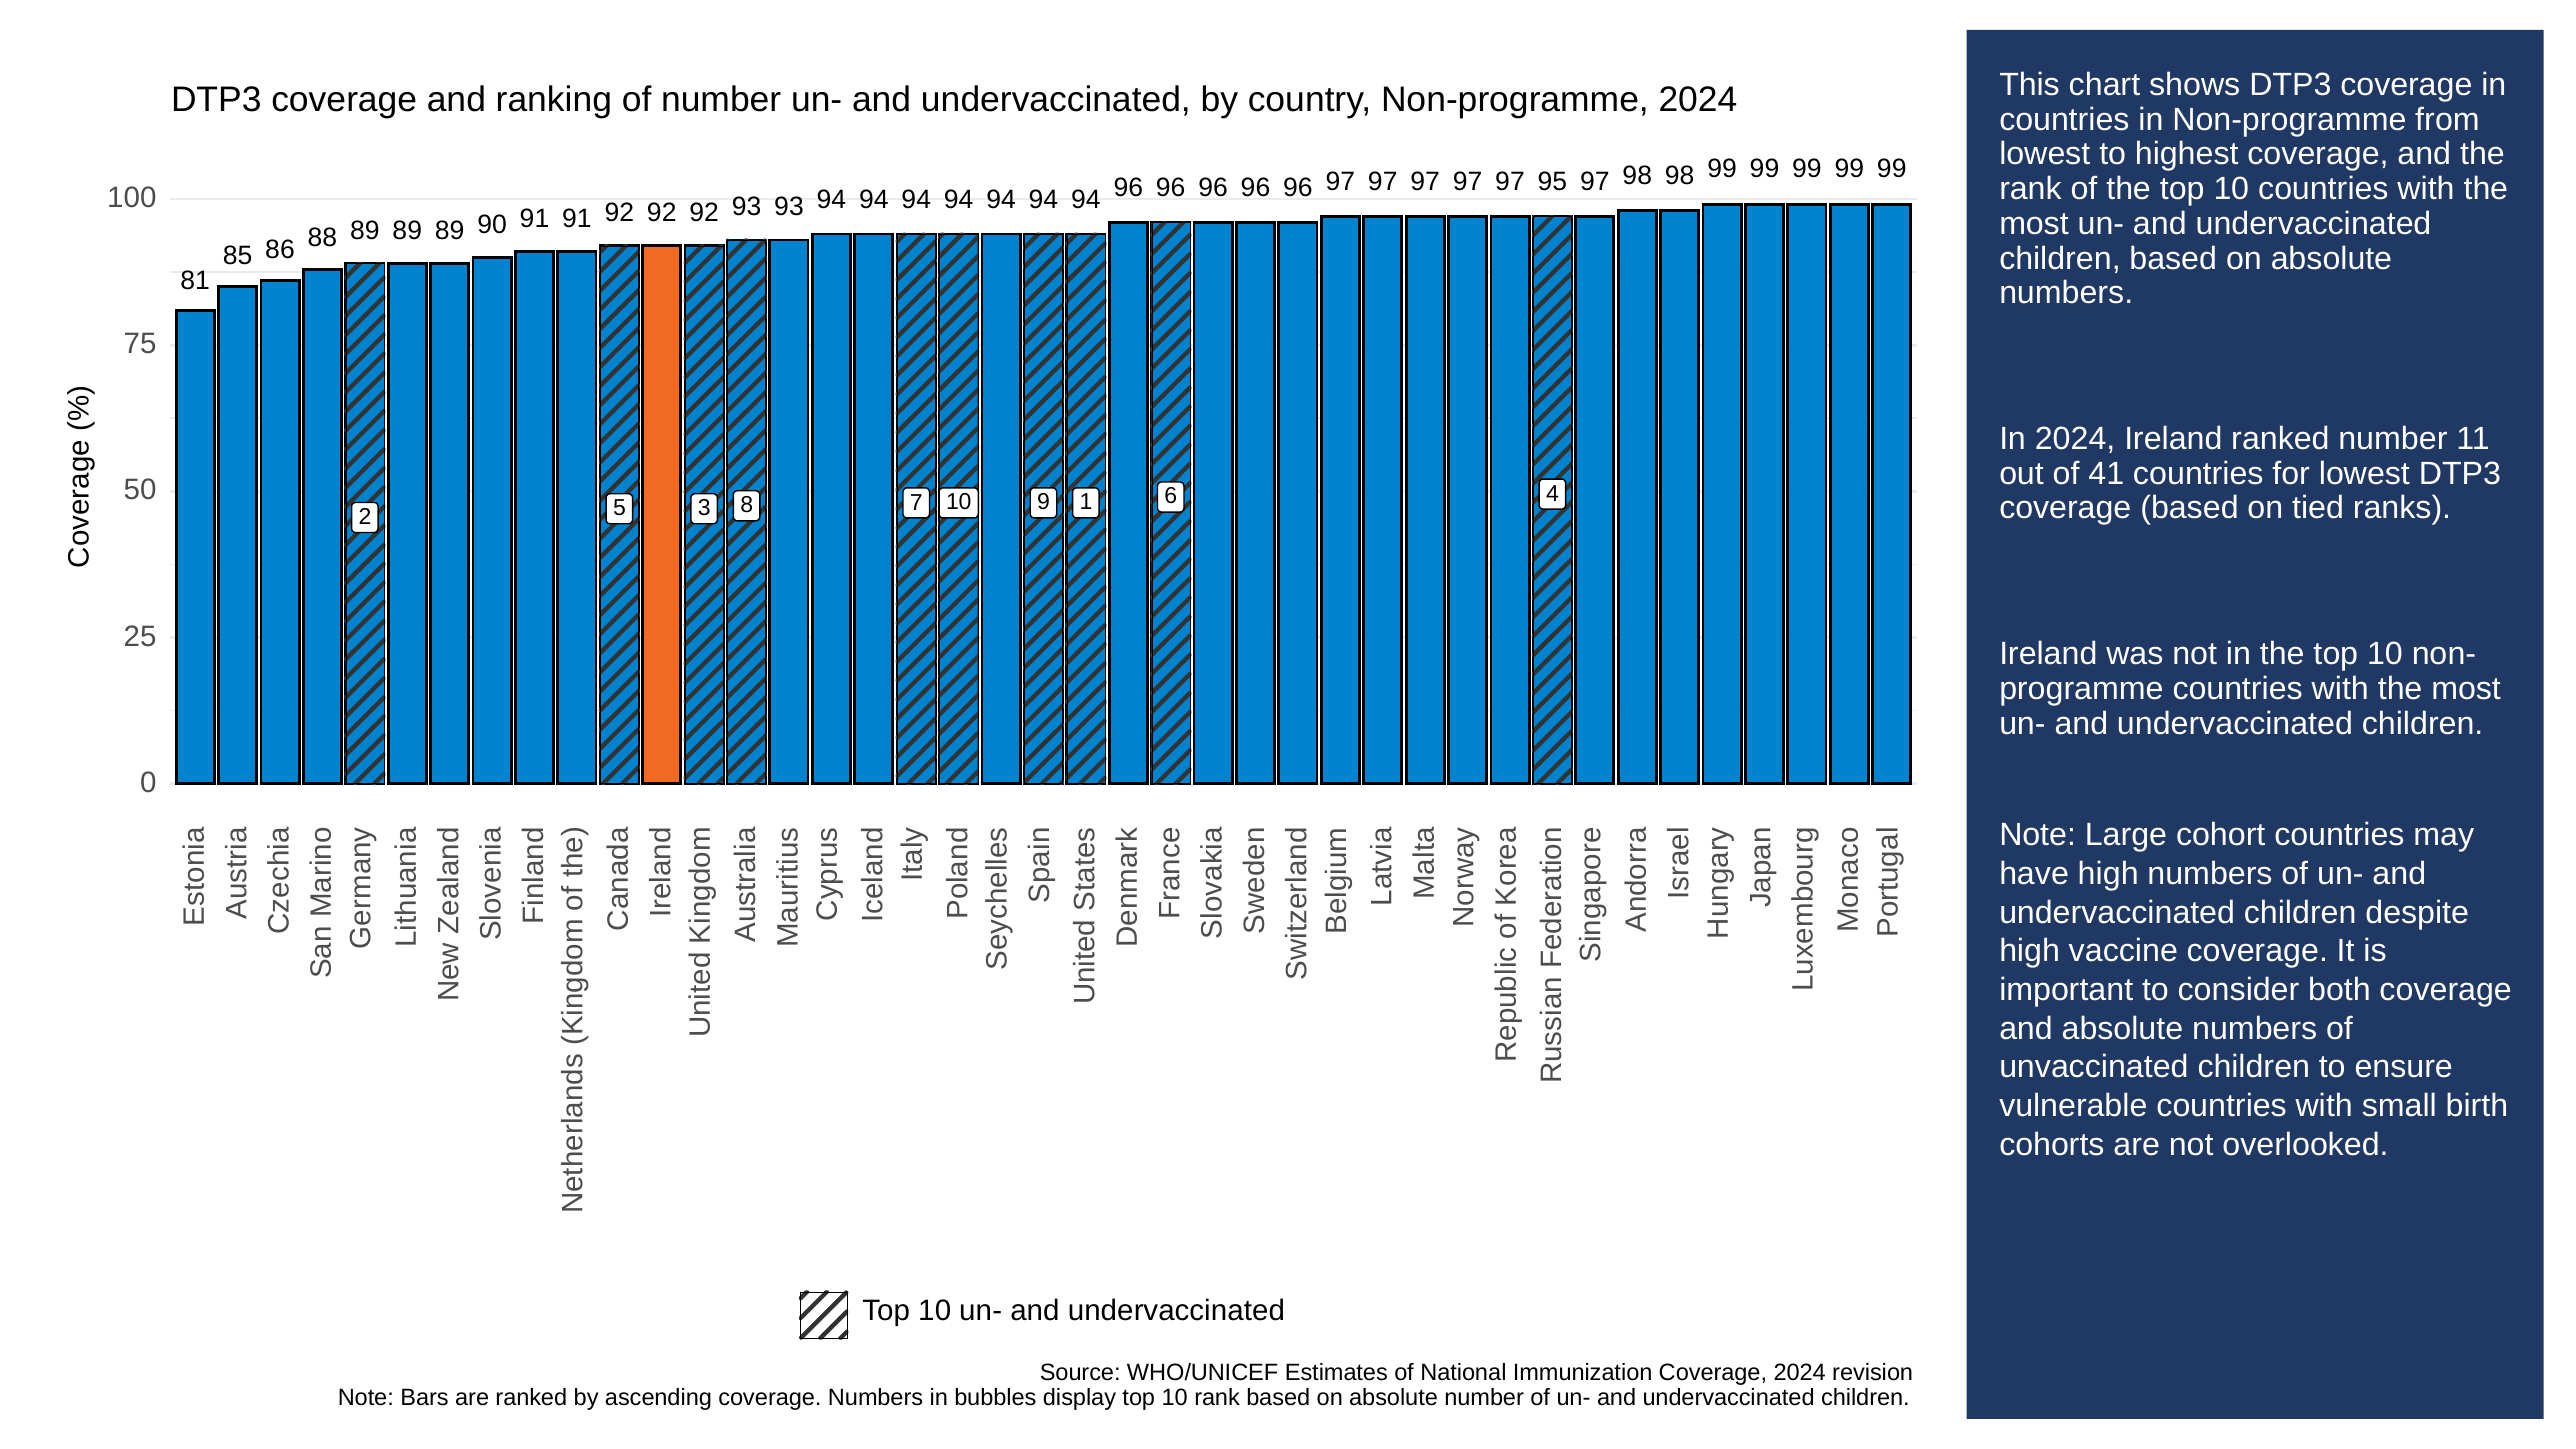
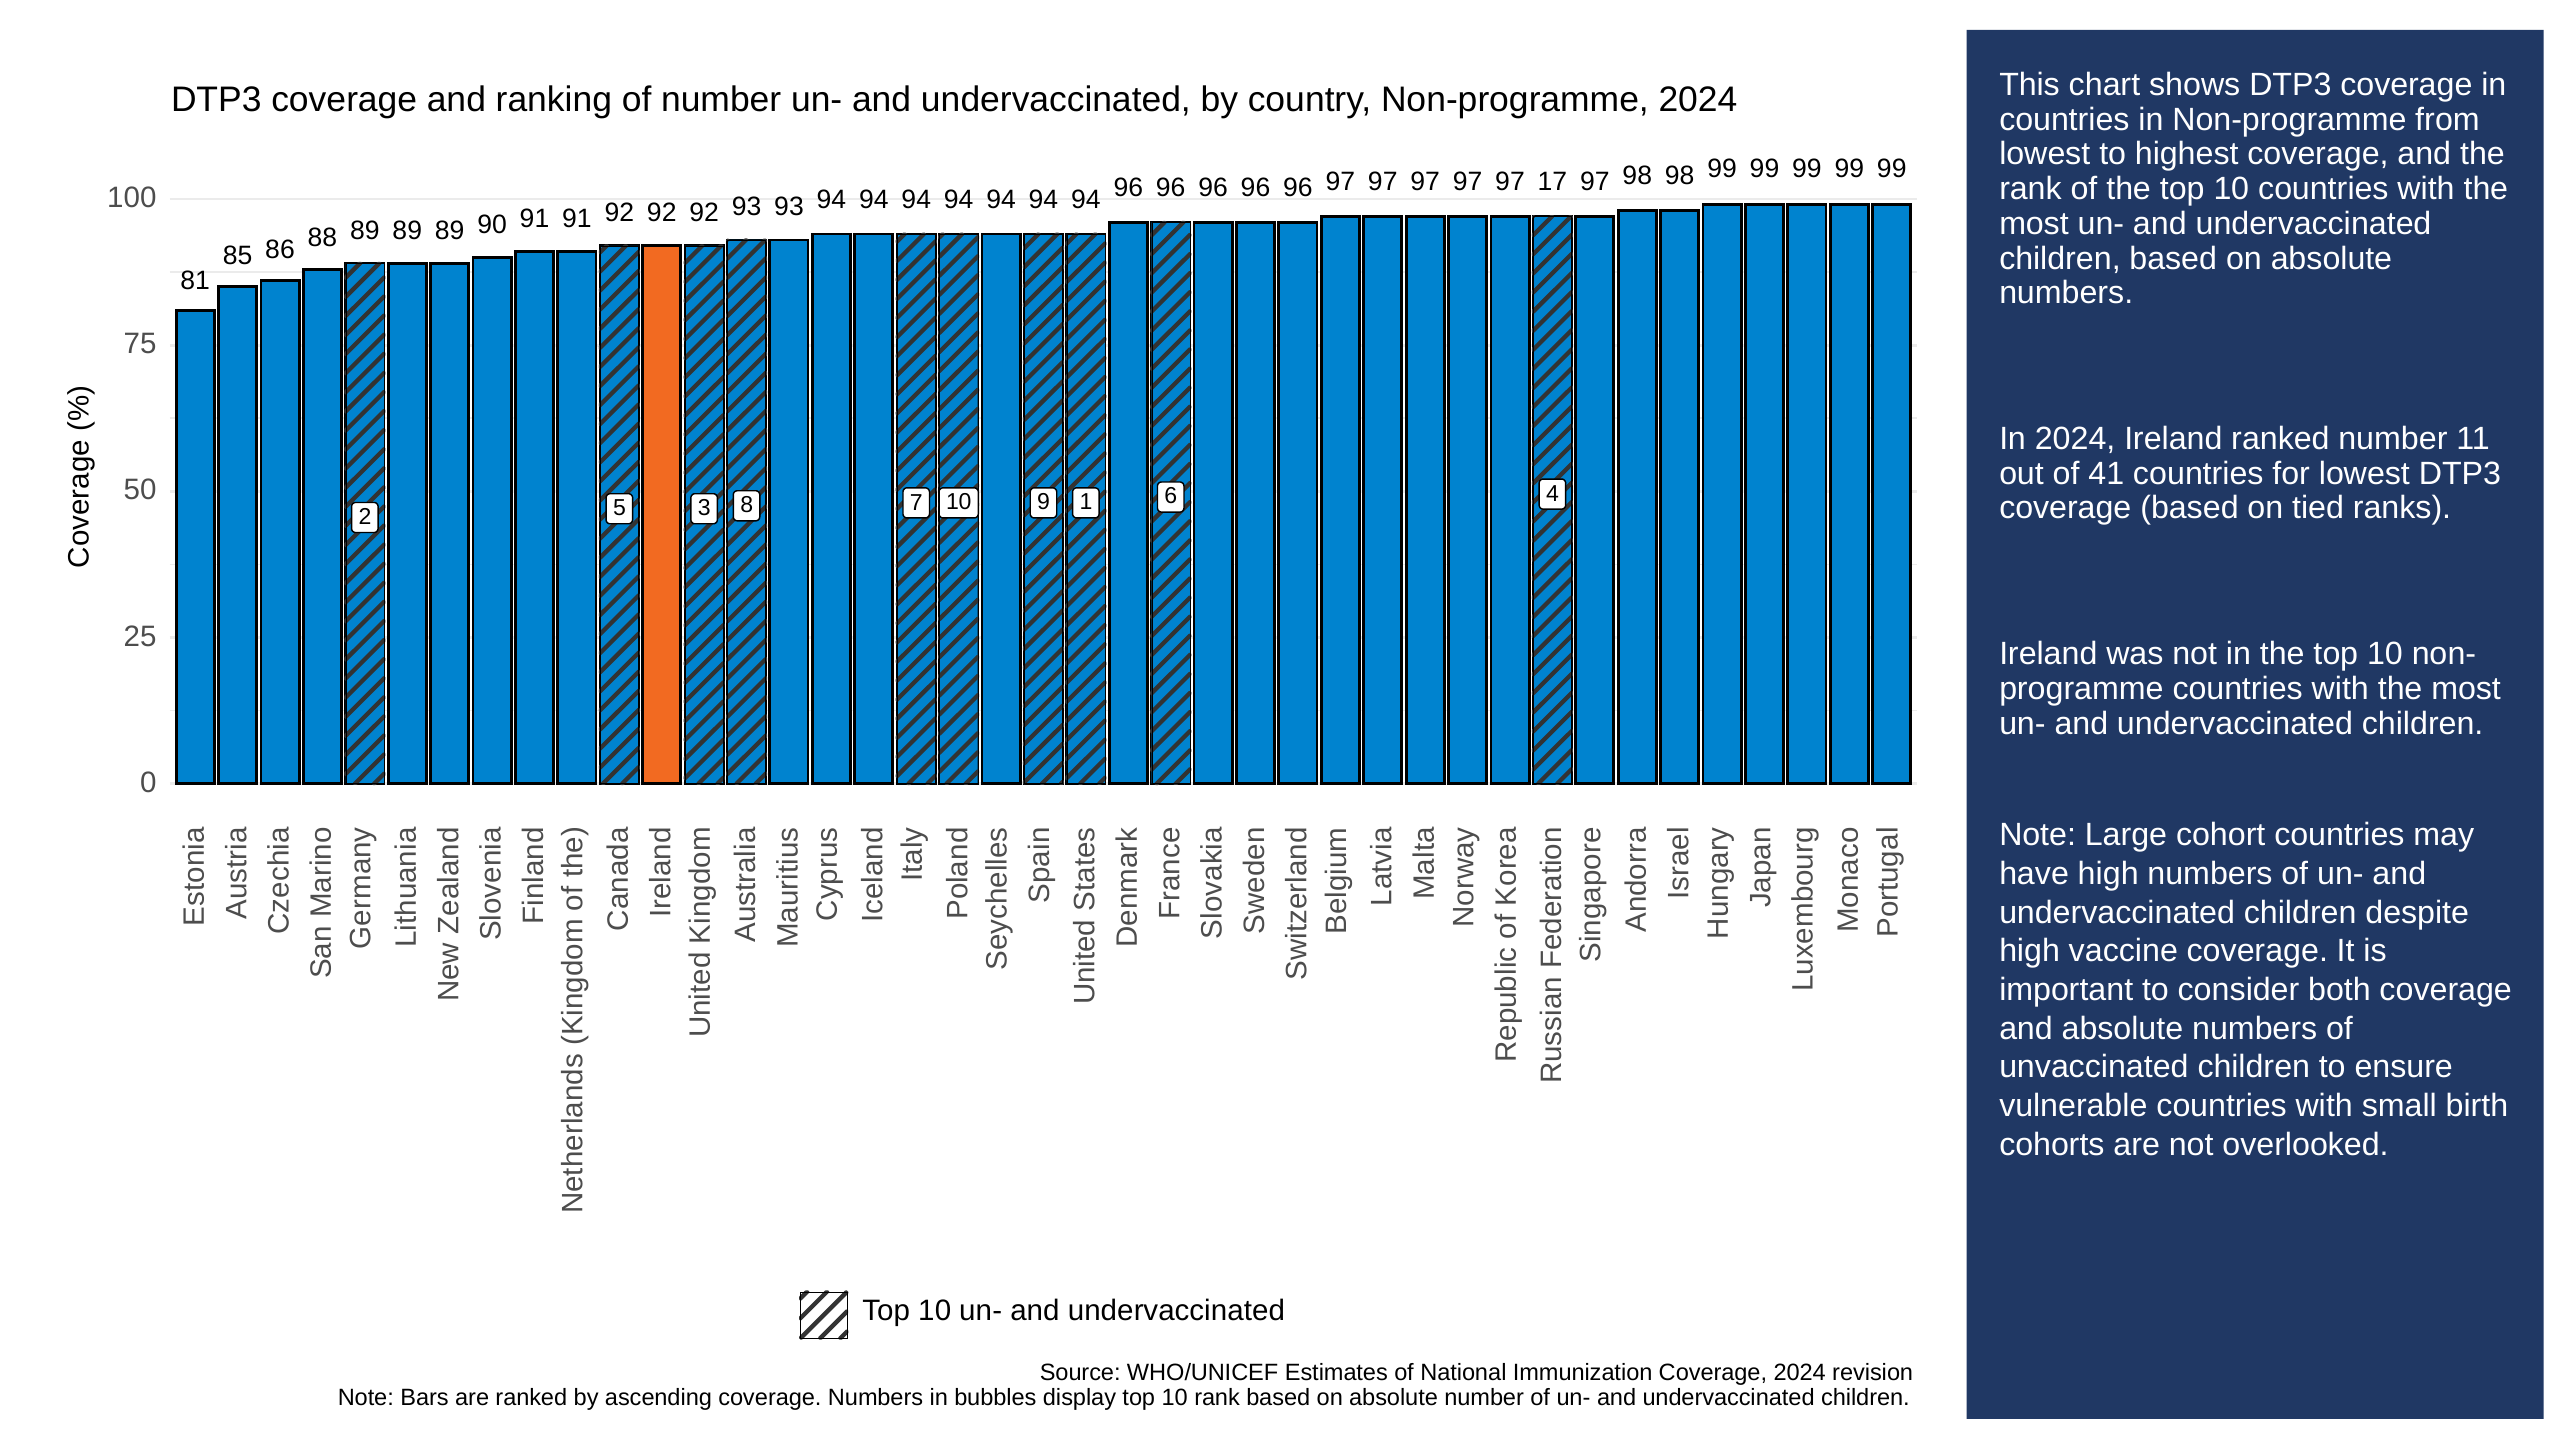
95: 95 -> 17 (1552, 182)
